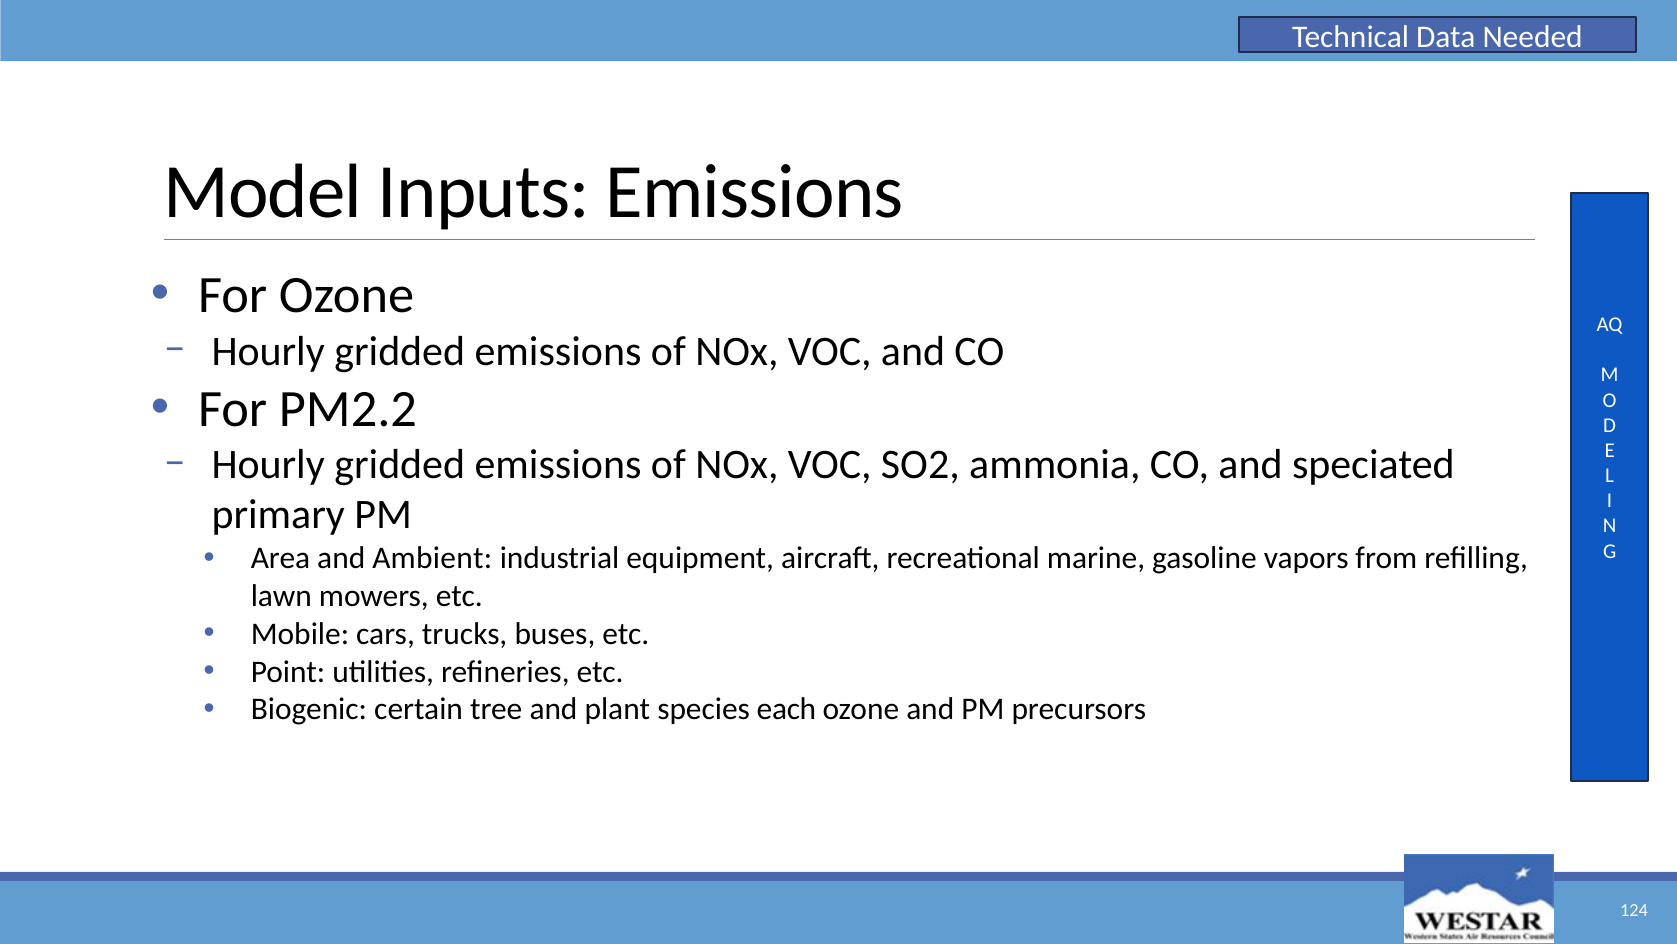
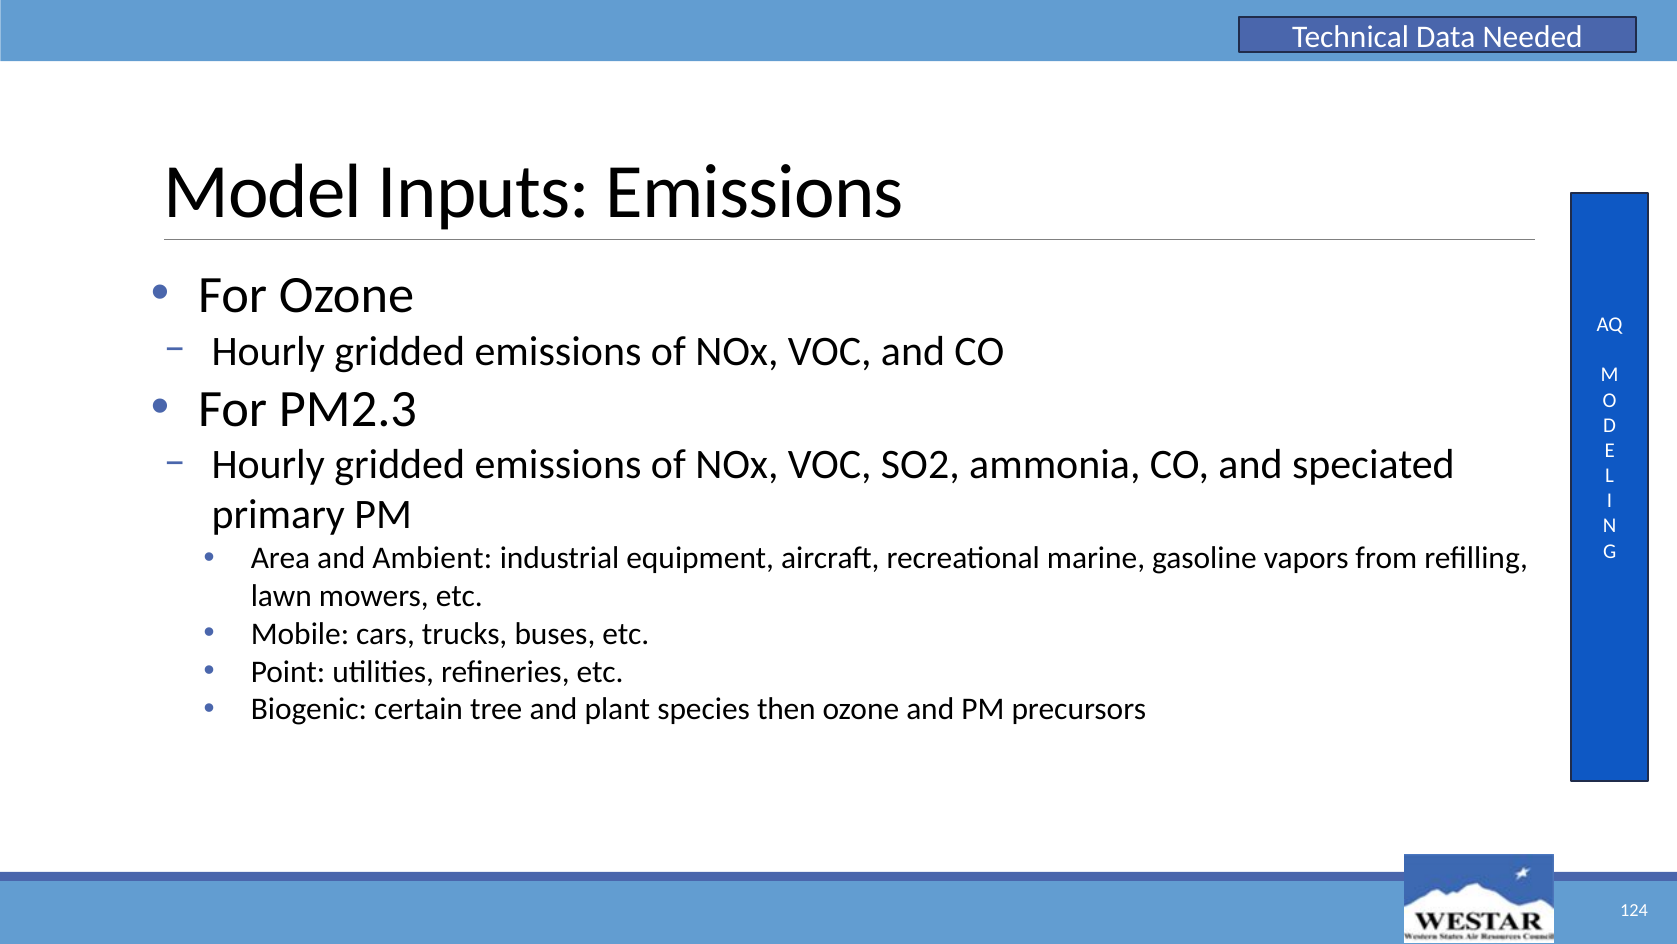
PM2.2: PM2.2 -> PM2.3 (348, 408)
each: each -> then (786, 709)
